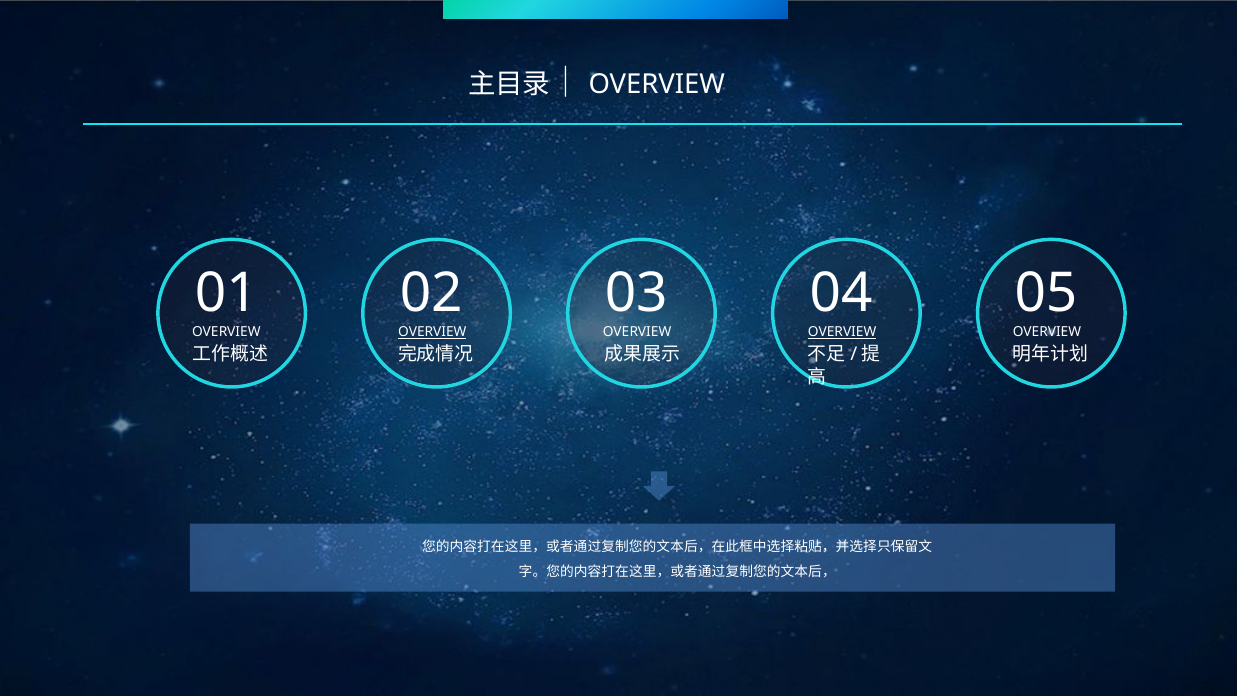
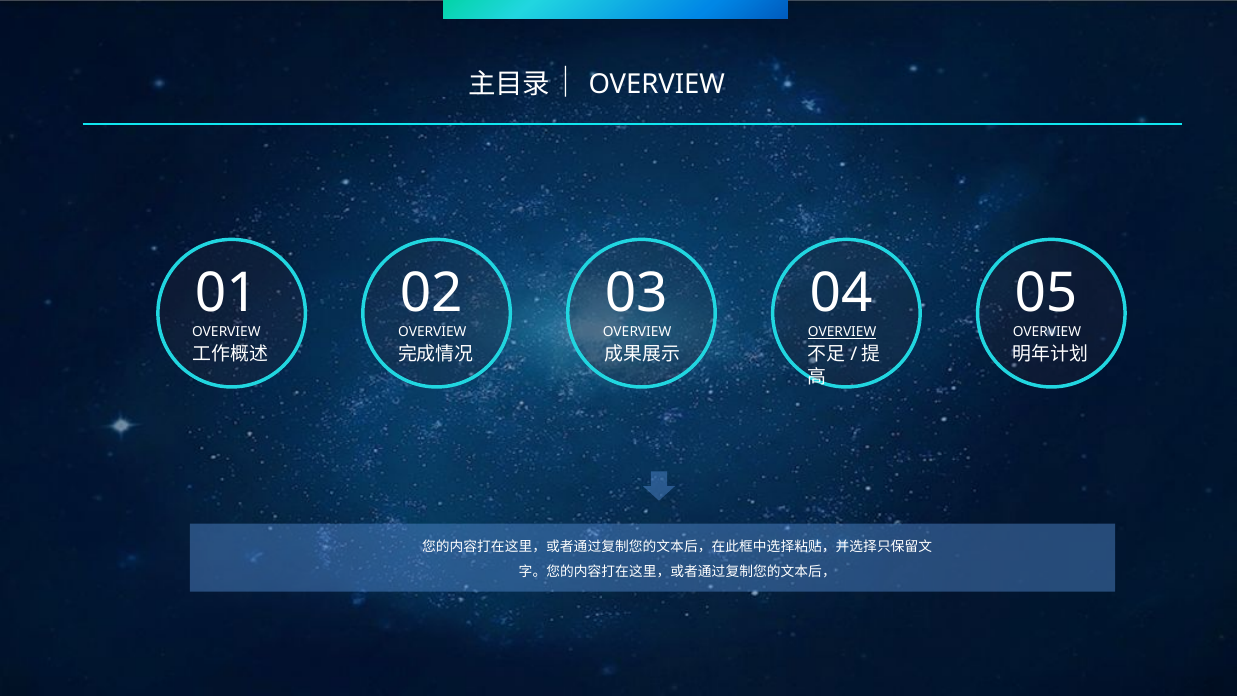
OVERVIEW underline: present -> none (432, 332)
